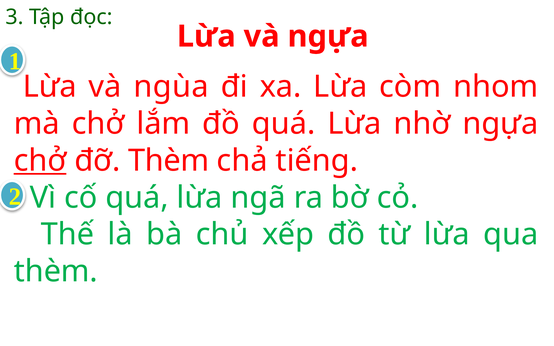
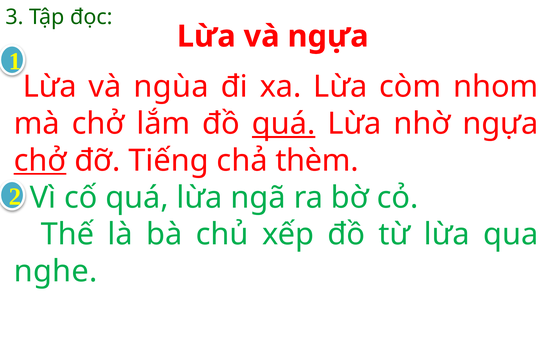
quá underline: none -> present (284, 124)
đỡ Thèm: Thèm -> Tiếng (169, 161)
tiếng: tiếng -> thèm (317, 161)
thèm: thèm -> nghe (56, 272)
